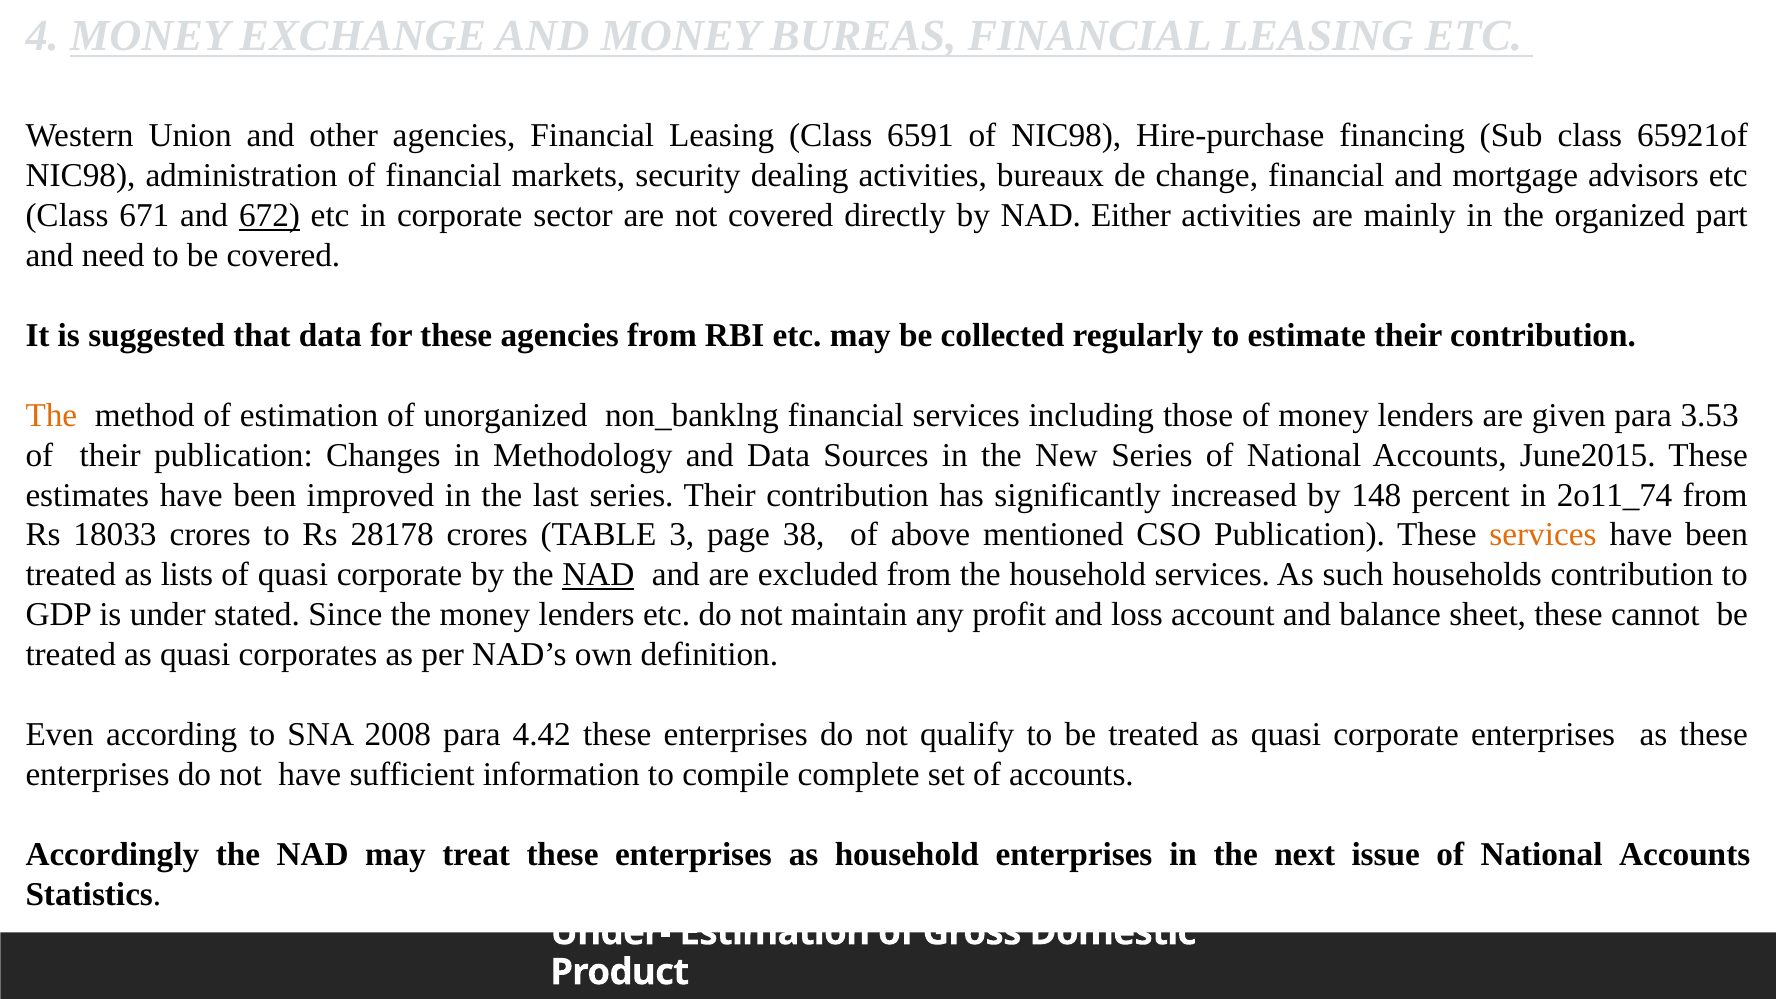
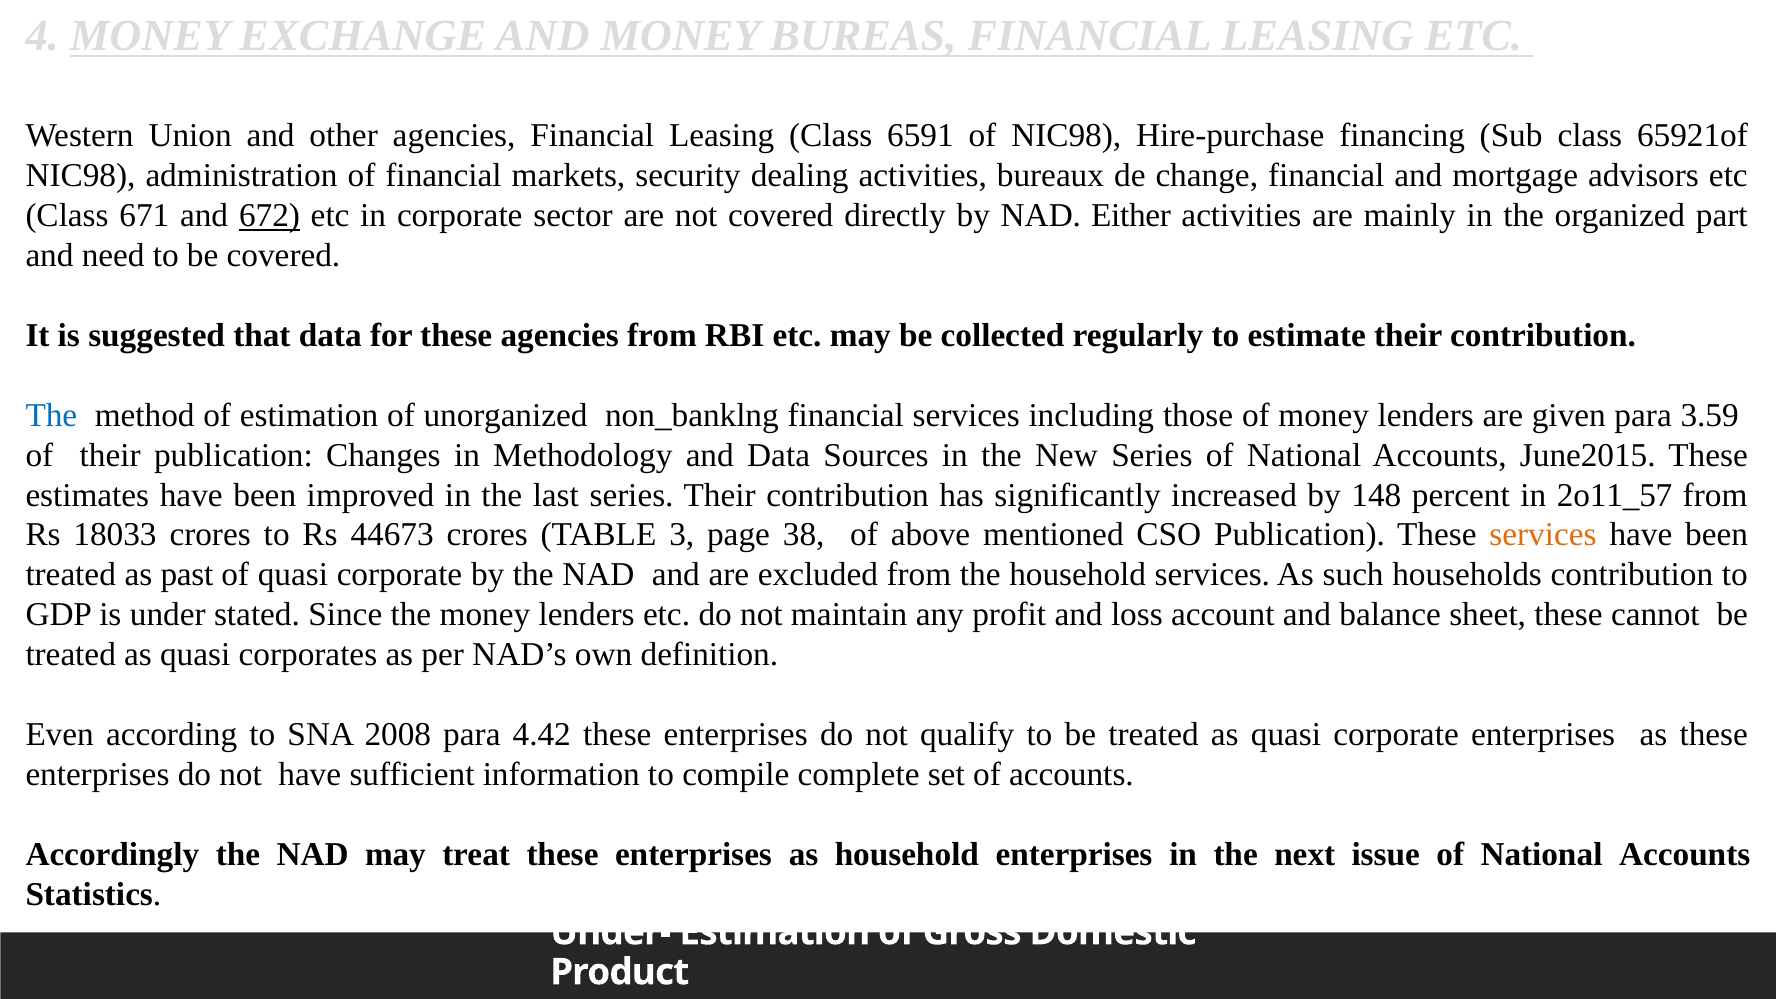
The colour: orange -> blue (51, 415)
3.53: 3.53 -> 3.59 (1710, 415)
2o11_74: 2o11_74 -> 2o11_57 (1615, 495)
28178: 28178 -> 44673 (392, 535)
lists: lists -> past (187, 575)
NAD underline: present -> none (598, 575)
